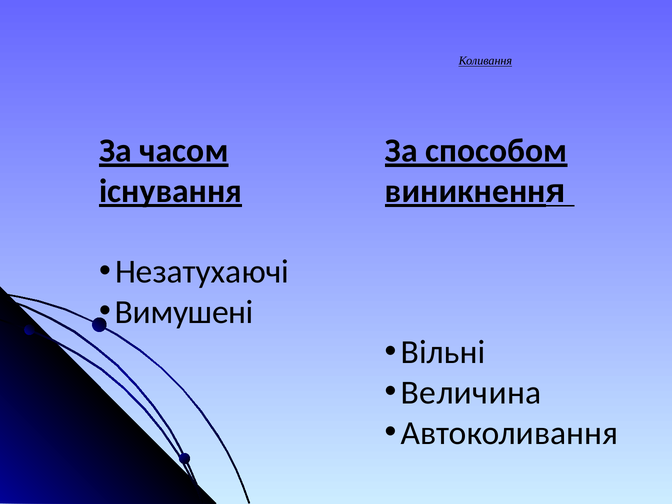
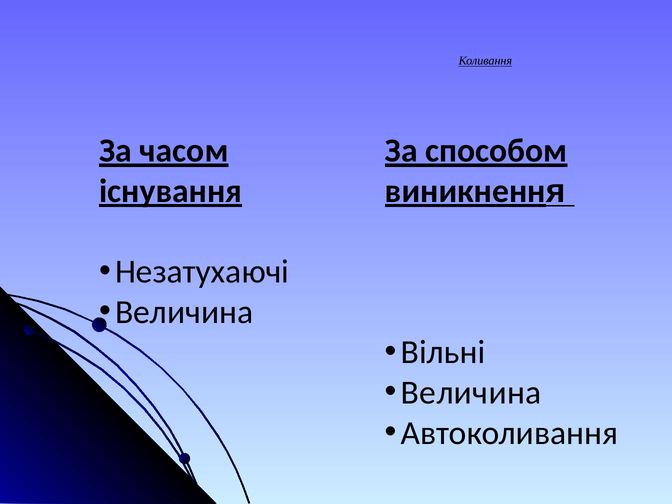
Вимушені: Вимушені -> Величина (184, 312)
